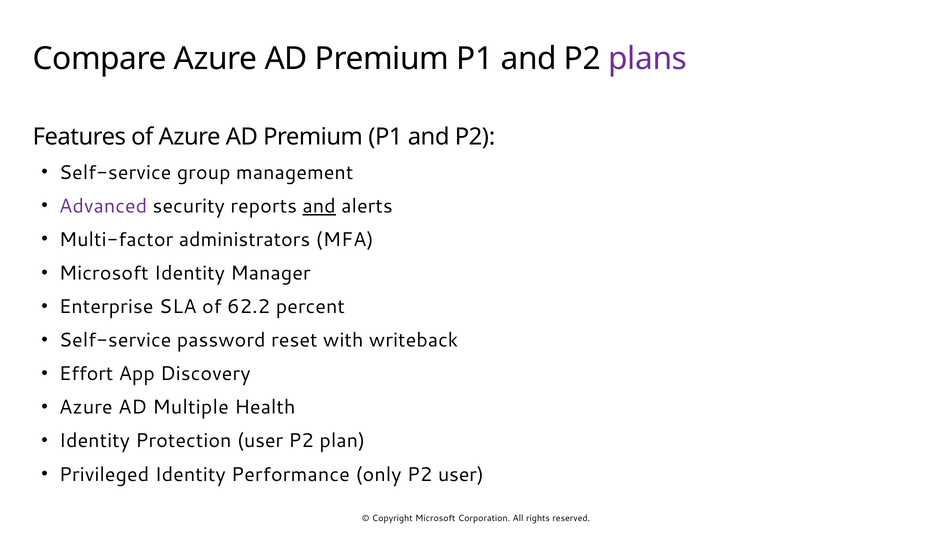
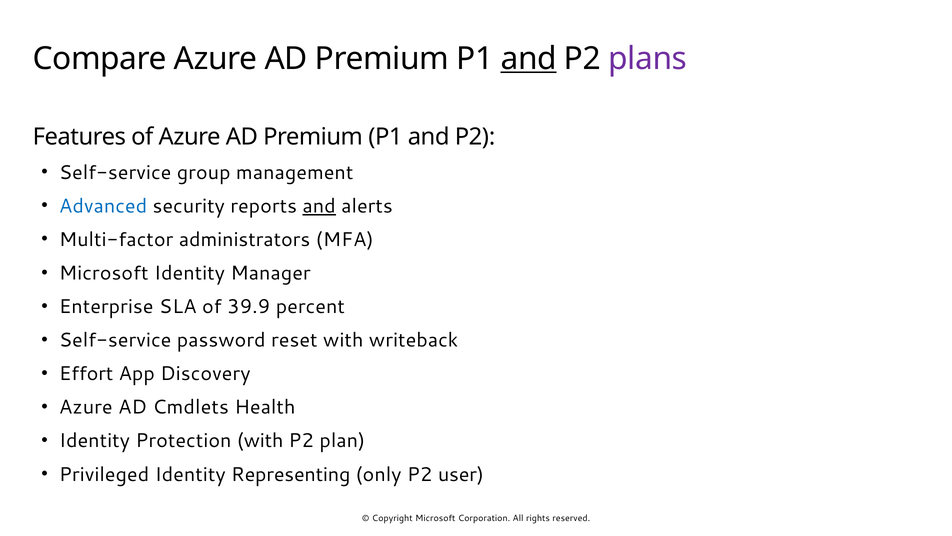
and underline: none -> present (529, 59)
Advanced colour: purple -> blue (103, 206)
62.2: 62.2 -> 39.9 (249, 306)
Multiple: Multiple -> Cmdlets (191, 407)
Protection user: user -> with (260, 441)
Performance: Performance -> Representing (291, 474)
